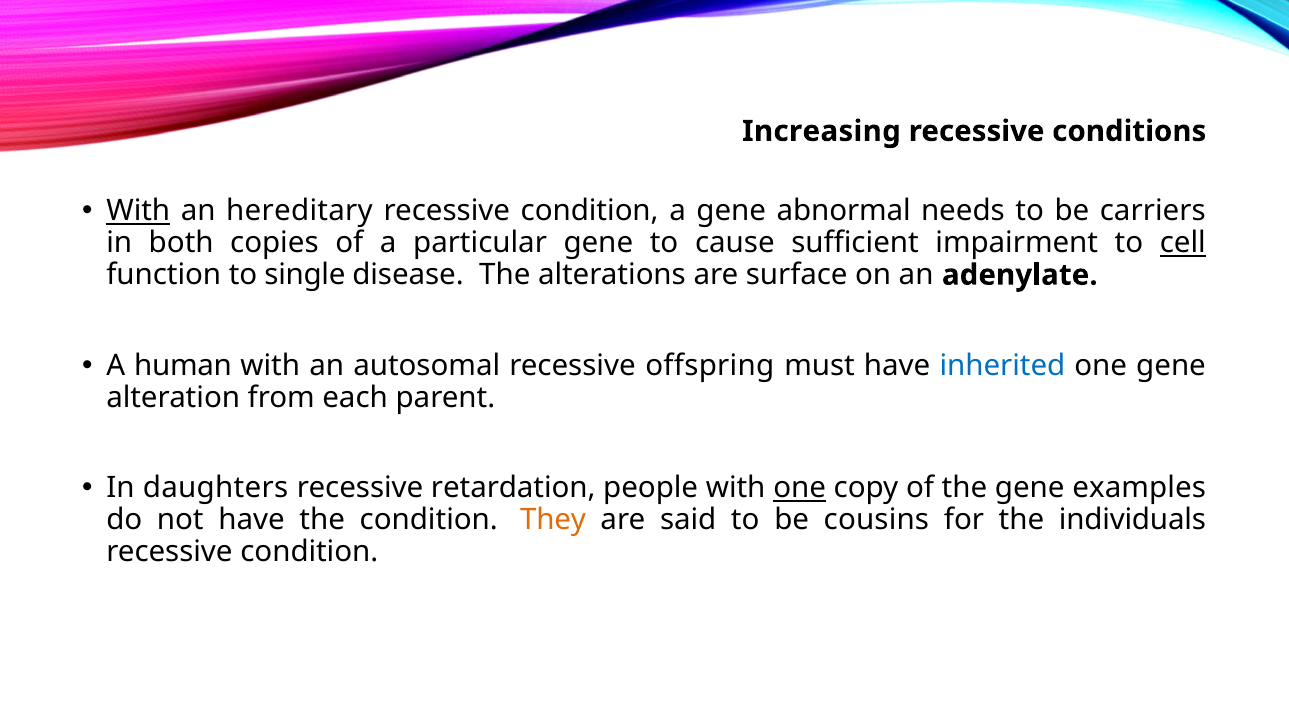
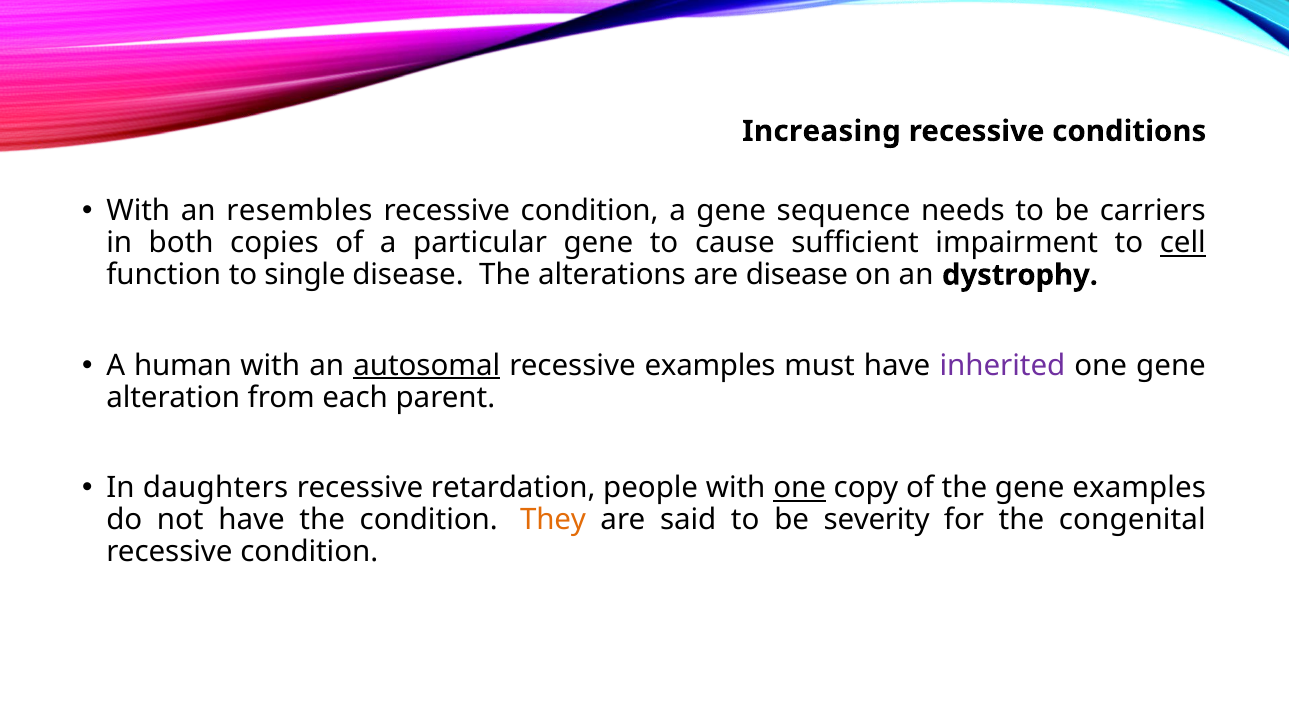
With underline: present -> none (138, 211)
hereditary: hereditary -> resembles (299, 211)
abnormal: abnormal -> sequence (844, 211)
are surface: surface -> disease (797, 275)
adenylate: adenylate -> dystrophy (1020, 275)
autosomal underline: none -> present (427, 366)
recessive offspring: offspring -> examples (710, 366)
inherited colour: blue -> purple (1002, 366)
cousins: cousins -> severity (877, 520)
individuals: individuals -> congenital (1132, 520)
